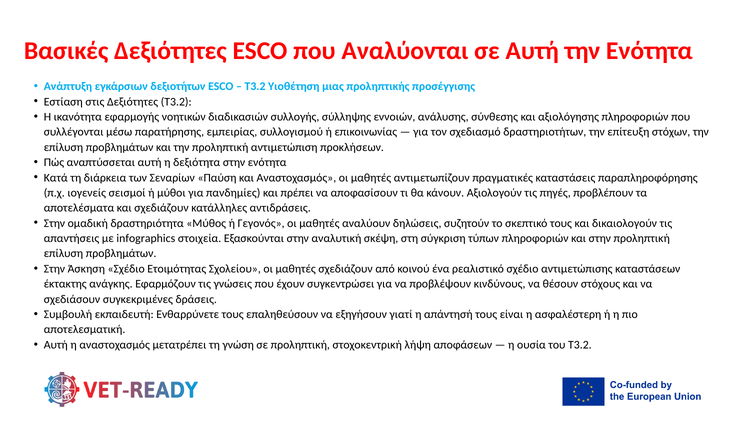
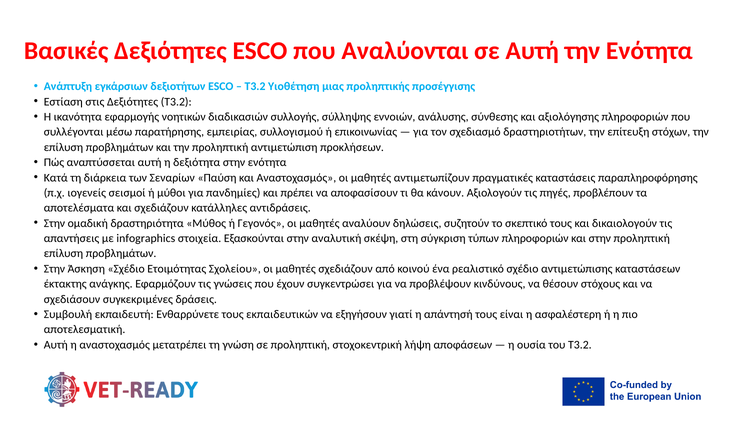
επαληθεύσουν: επαληθεύσουν -> εκπαιδευτικών (282, 315)
